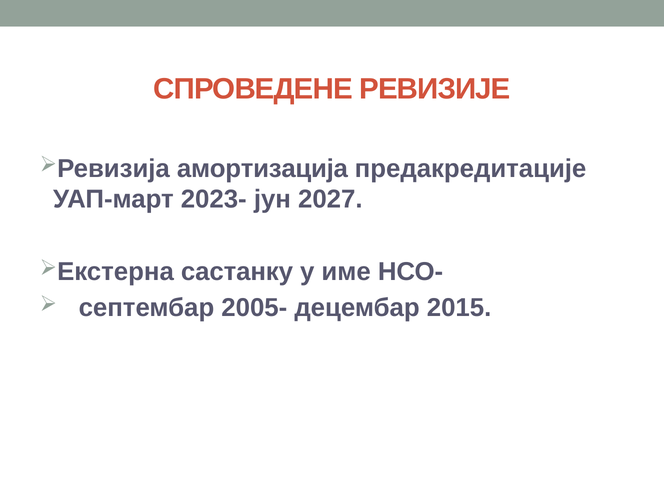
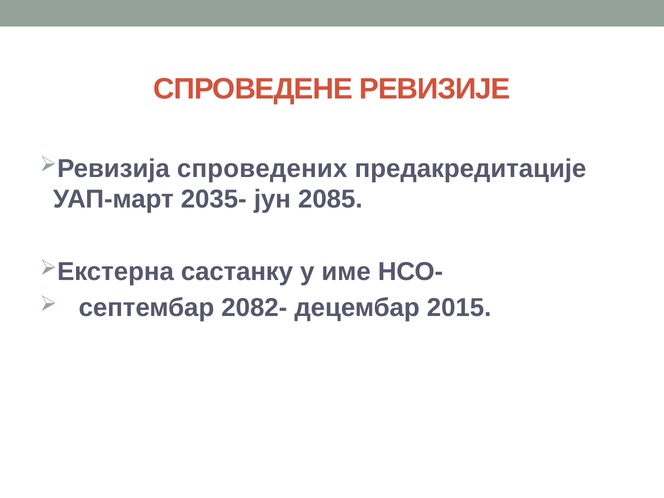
амортизација: амортизација -> спроведених (262, 169)
2023-: 2023- -> 2035- (214, 199)
2027: 2027 -> 2085 (330, 199)
2005-: 2005- -> 2082- (254, 308)
